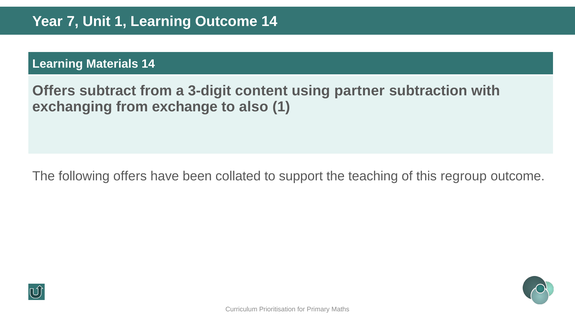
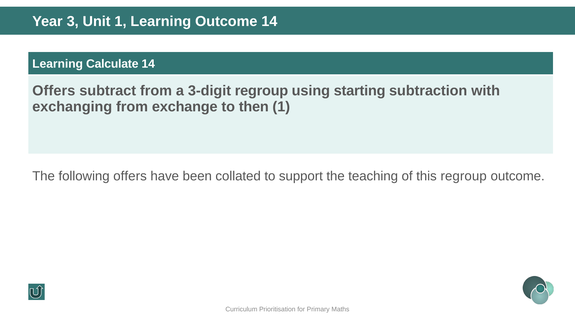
7: 7 -> 3 (73, 21)
Materials: Materials -> Calculate (112, 64)
3-digit content: content -> regroup (261, 91)
partner: partner -> starting (360, 91)
also: also -> then (254, 107)
